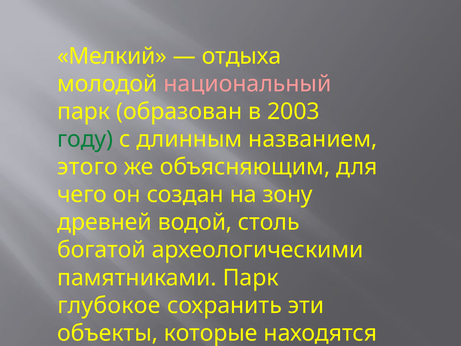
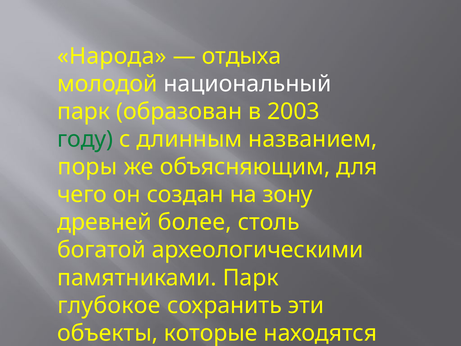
Мелкий: Мелкий -> Народа (112, 56)
национальный colour: pink -> white (247, 84)
этого: этого -> поры (87, 167)
водой: водой -> более (195, 222)
